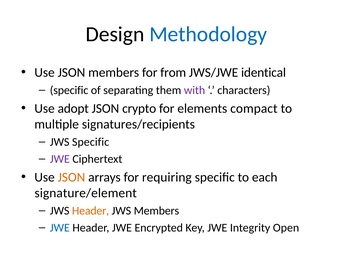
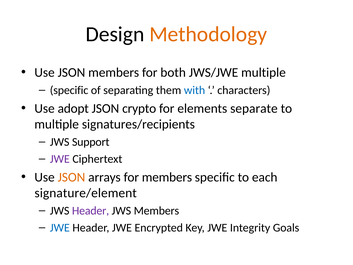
Methodology colour: blue -> orange (208, 34)
from: from -> both (173, 72)
JWS/JWE identical: identical -> multiple (263, 72)
with colour: purple -> blue (195, 90)
compact: compact -> separate (254, 108)
JWS Specific: Specific -> Support (91, 142)
for requiring: requiring -> members (167, 177)
Header colour: orange -> purple (91, 211)
Open: Open -> Goals (286, 227)
